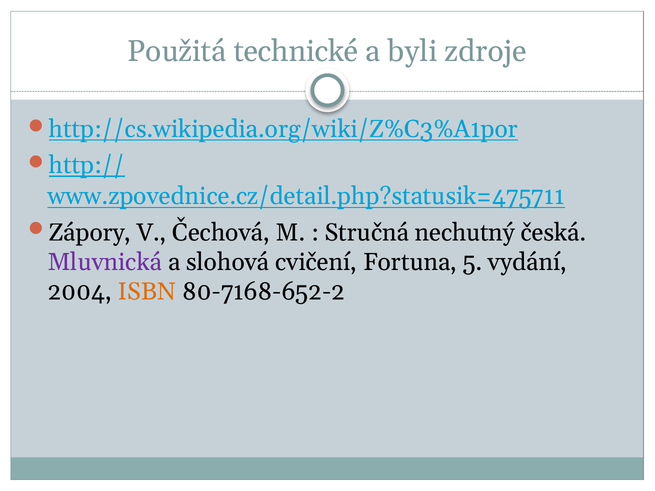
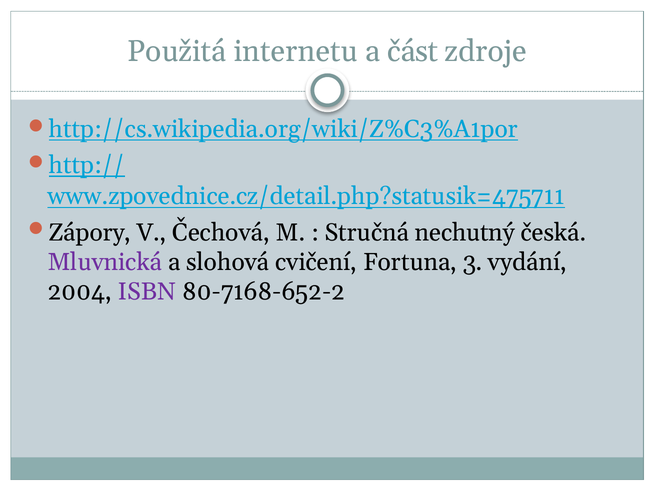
technické: technické -> internetu (296, 52)
byli: byli -> část (413, 52)
5: 5 -> 3 (473, 262)
ISBN colour: orange -> purple (147, 292)
